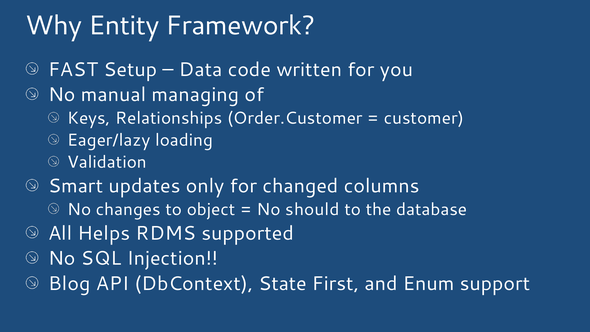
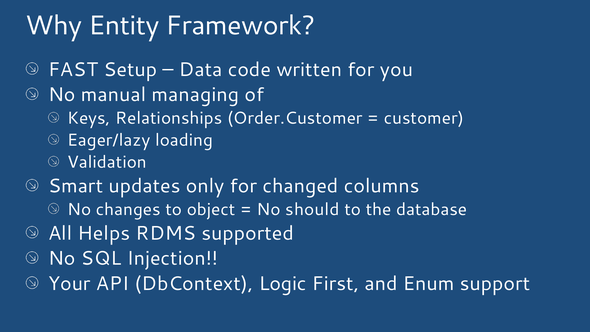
Blog: Blog -> Your (69, 284)
State: State -> Logic (283, 284)
